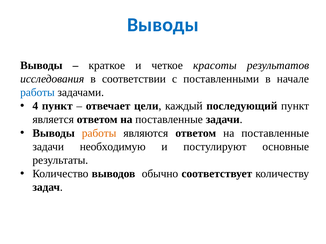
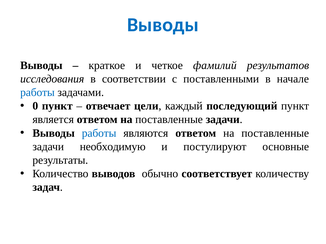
красоты: красоты -> фамилий (215, 65)
4: 4 -> 0 (35, 106)
работы colour: orange -> blue (99, 133)
